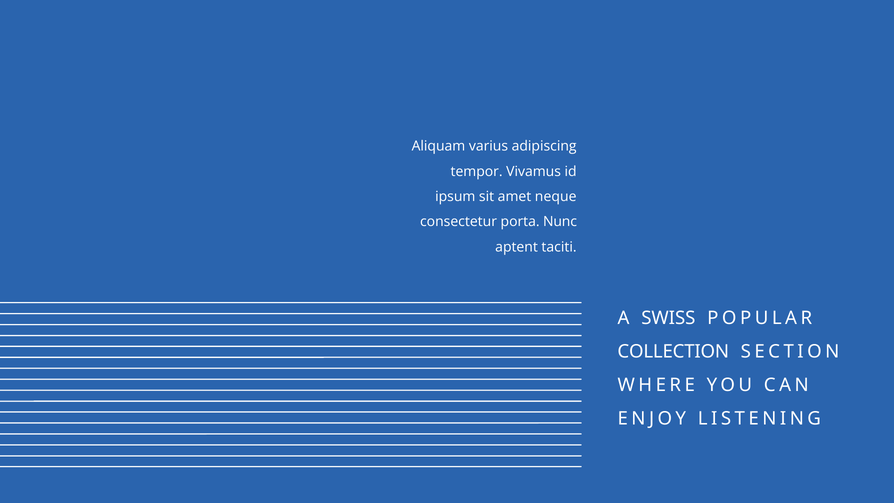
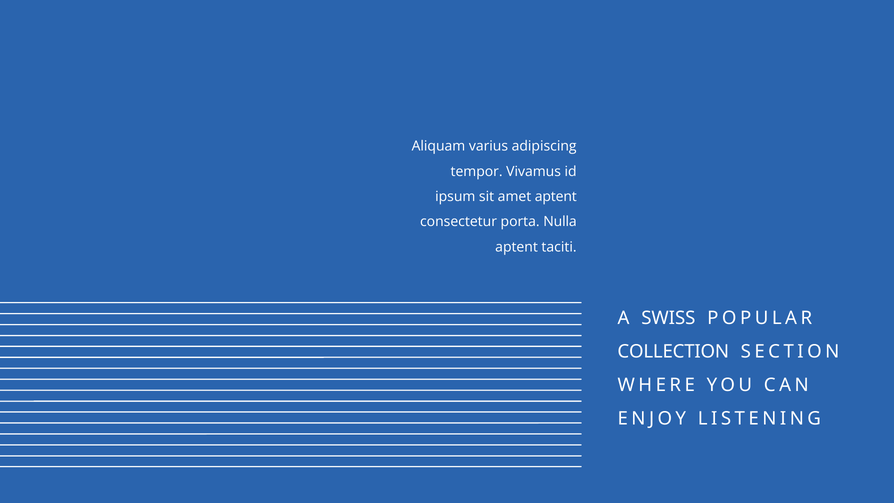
amet neque: neque -> aptent (556, 197)
Nunc: Nunc -> Nulla (560, 222)
